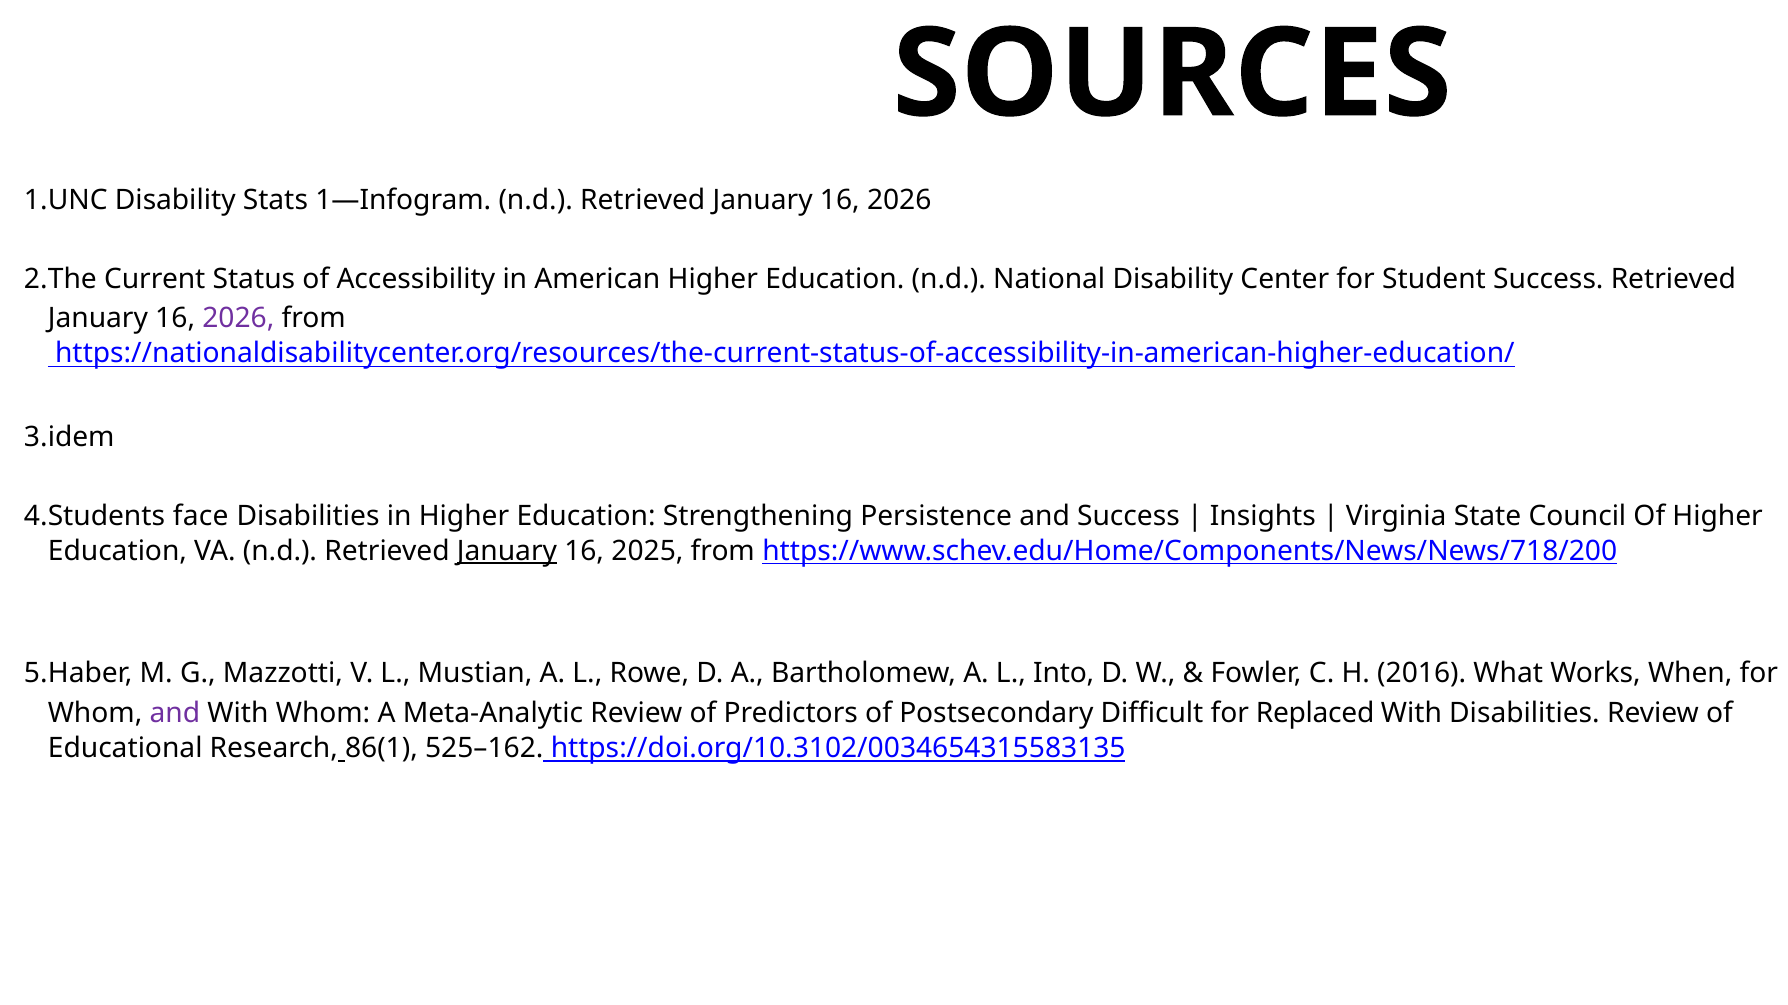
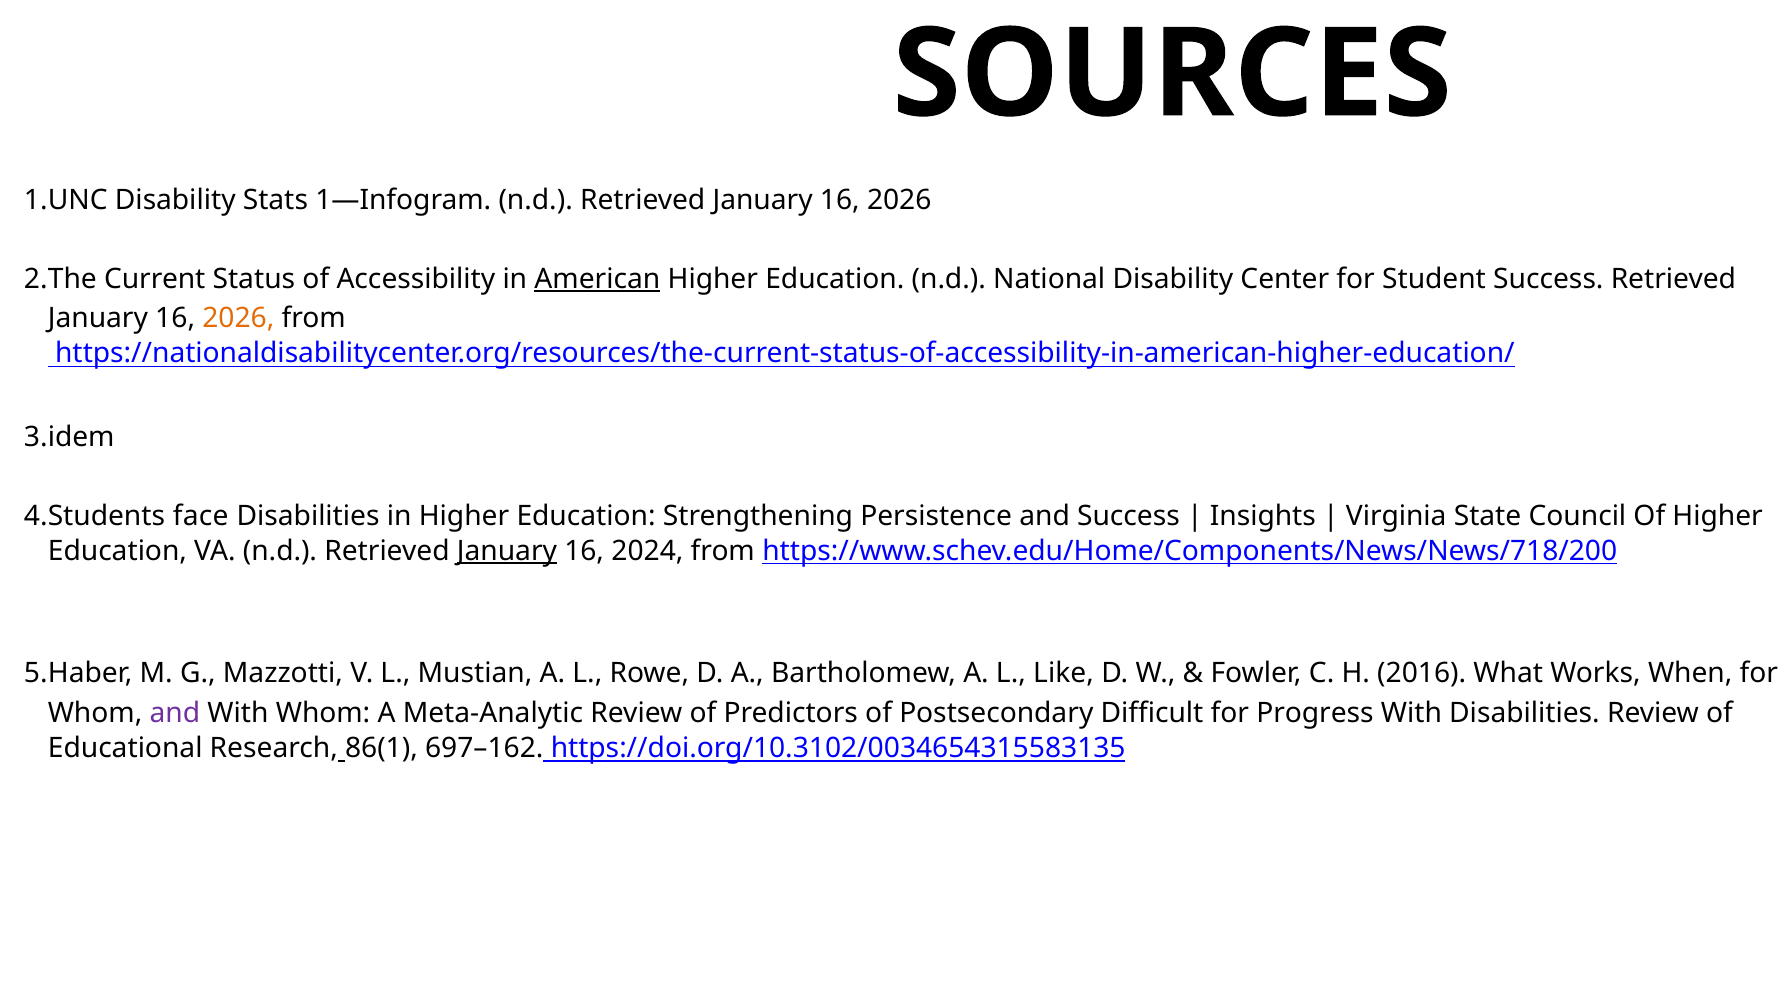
American underline: none -> present (597, 279)
2026 colour: purple -> orange (238, 319)
2025: 2025 -> 2024 (647, 551)
Into: Into -> Like (1064, 674)
Replaced: Replaced -> Progress (1315, 714)
525–162: 525–162 -> 697–162 (484, 749)
